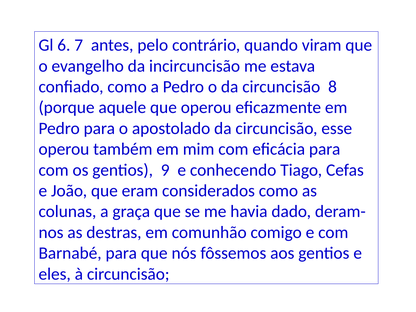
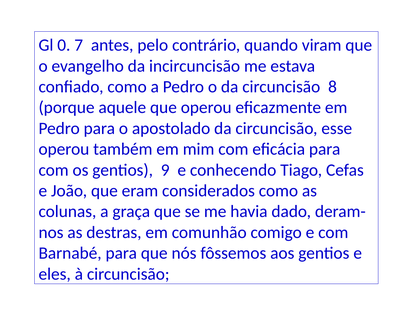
6: 6 -> 0 (64, 45)
